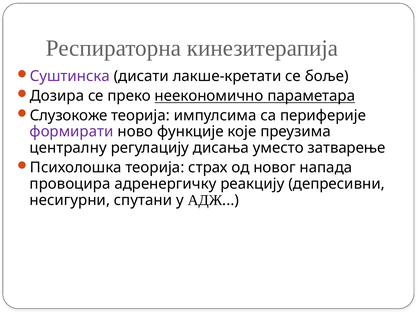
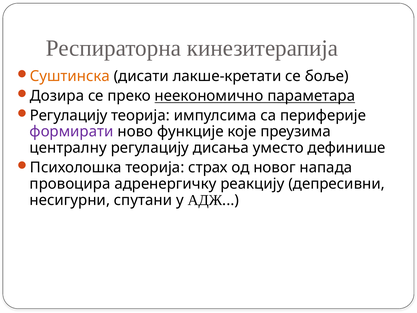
Суштинска colour: purple -> orange (70, 76)
Слузокоже: Слузокоже -> Регулацију (69, 115)
затварење: затварење -> дефинише (347, 148)
